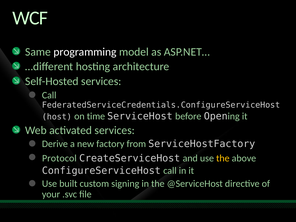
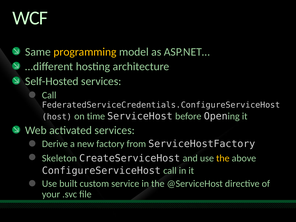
programming colour: white -> yellow (85, 52)
Protocol: Protocol -> Skeleton (59, 158)
signing: signing -> service (125, 184)
